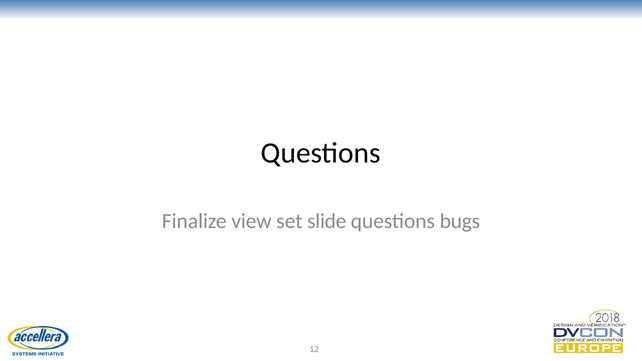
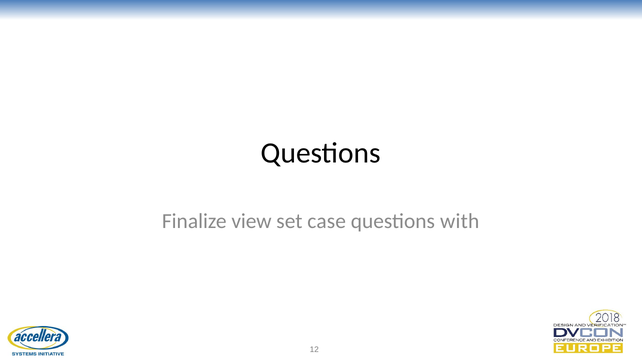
slide: slide -> case (327, 221)
bugs: bugs -> with (460, 221)
